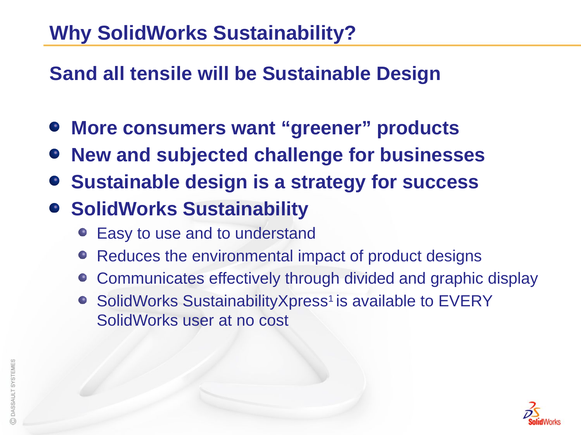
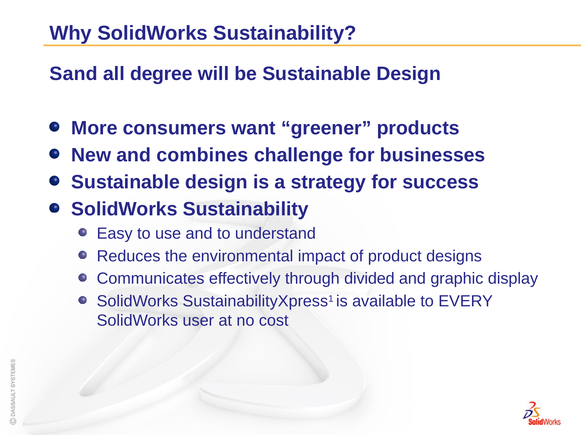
tensile: tensile -> degree (161, 74)
subjected: subjected -> combines (202, 155)
